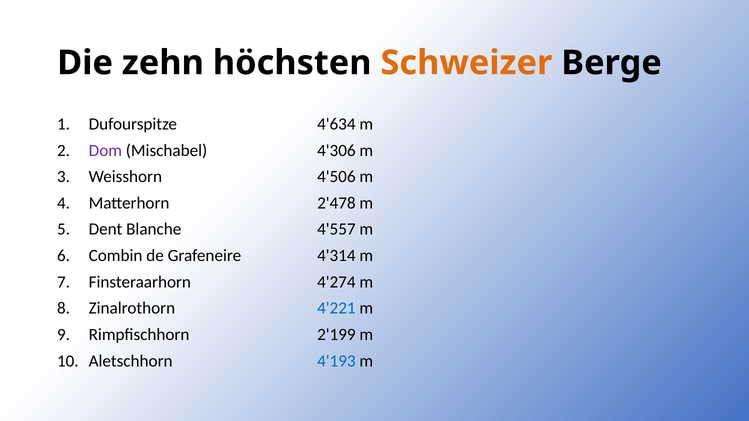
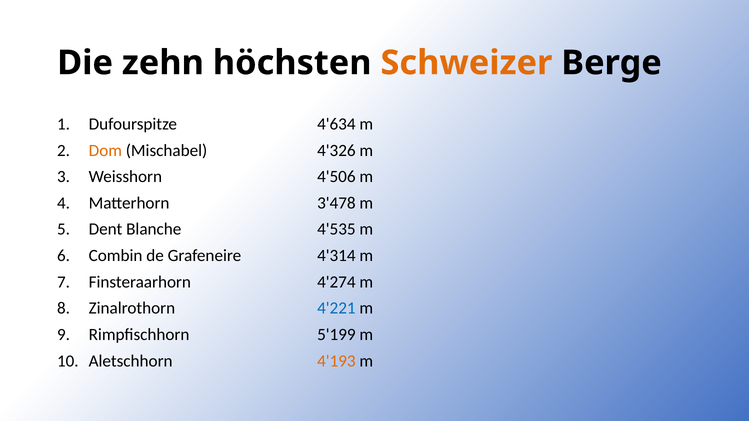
Dom colour: purple -> orange (105, 150)
4'306: 4'306 -> 4'326 (336, 150)
2'478: 2'478 -> 3'478 (336, 203)
4'557: 4'557 -> 4'535 (336, 229)
2'199: 2'199 -> 5'199 (336, 335)
4'193 colour: blue -> orange (336, 361)
